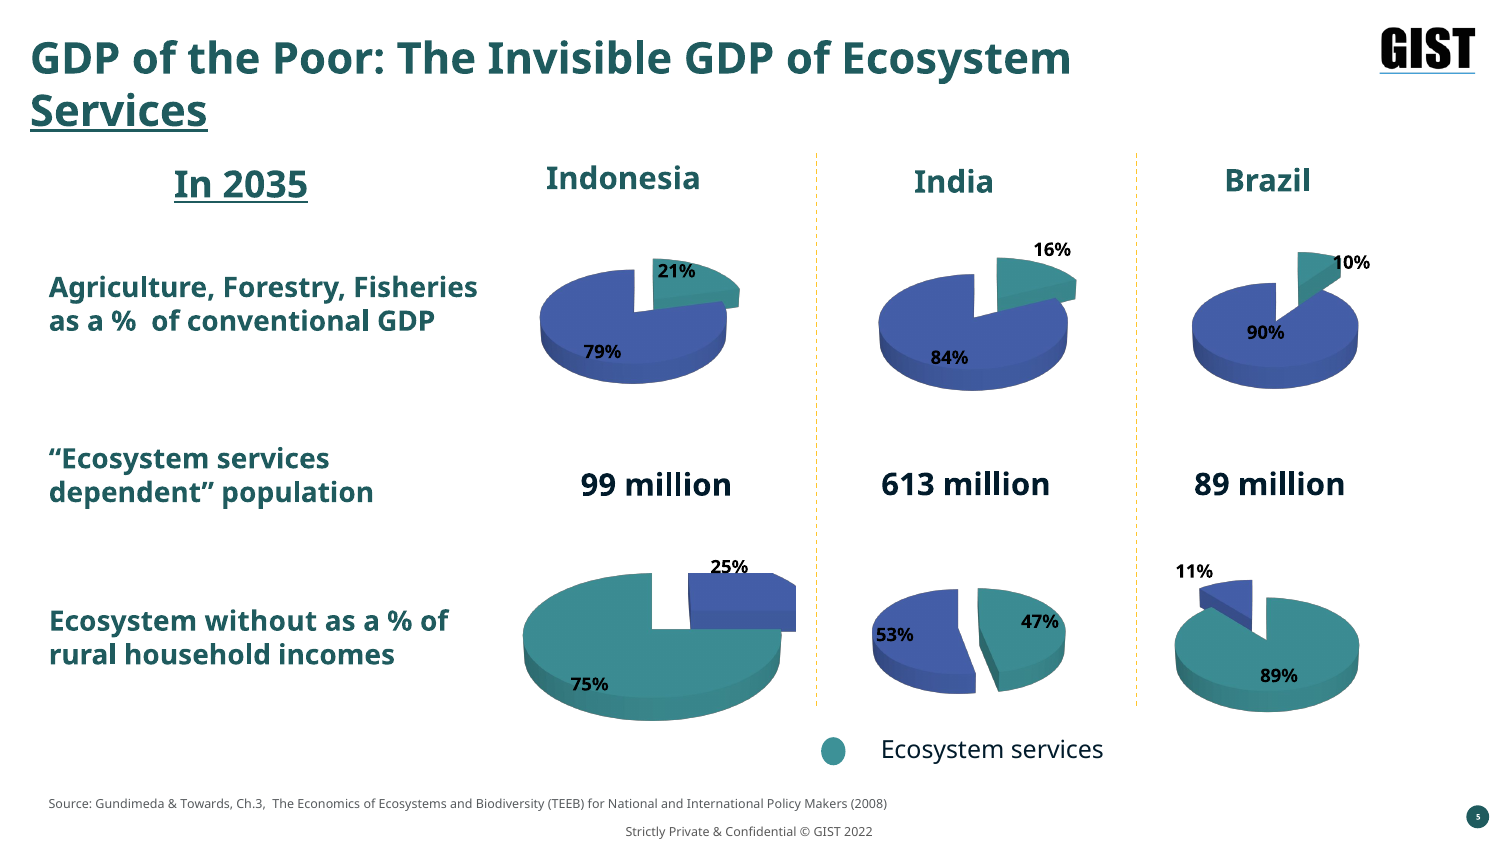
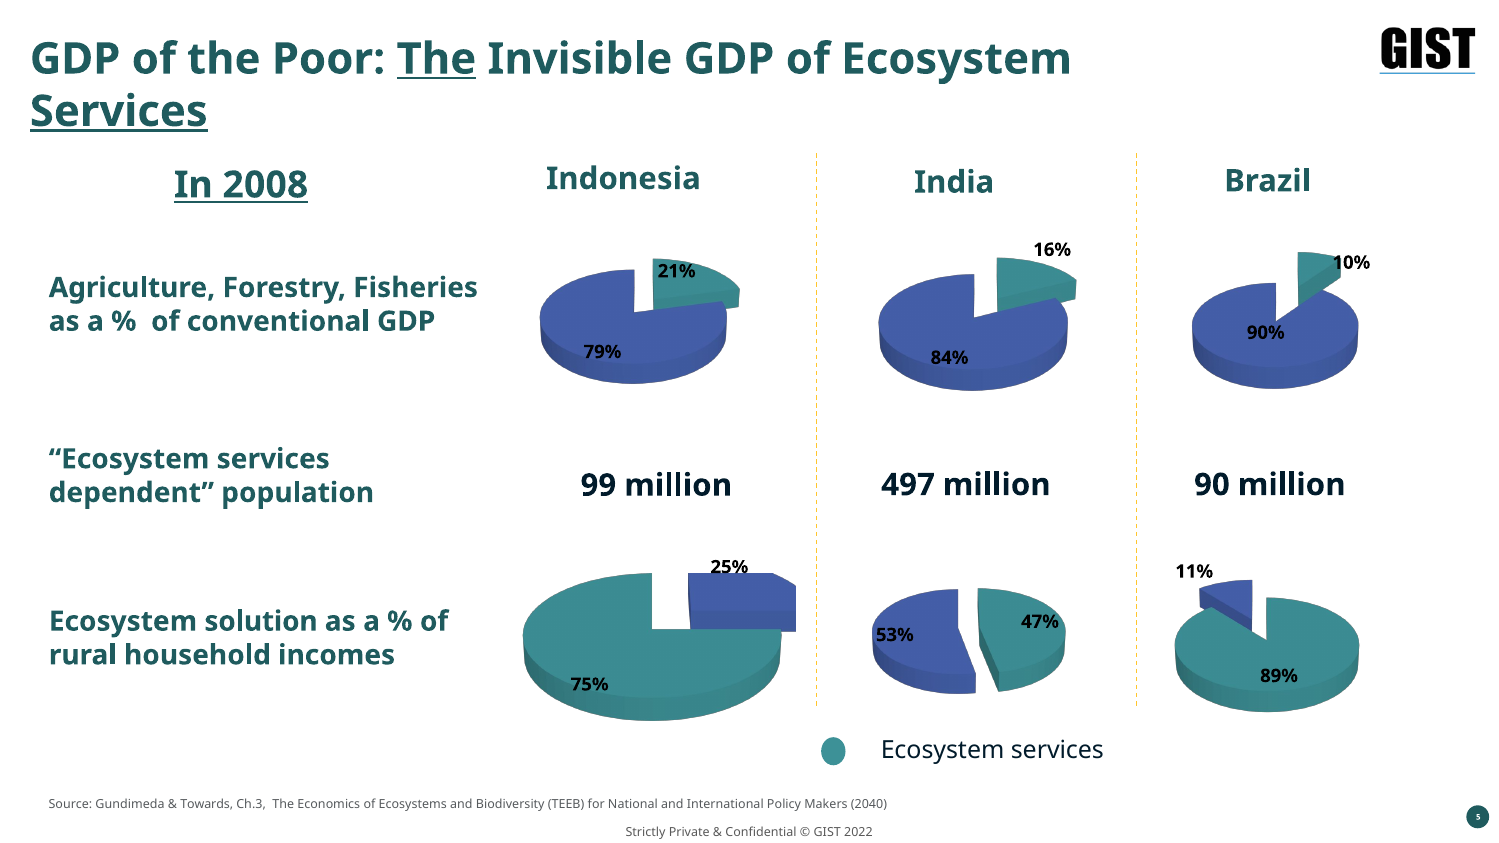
The underline: none -> present (436, 59)
2035: 2035 -> 2008 (265, 185)
613: 613 -> 497 (908, 485)
89: 89 -> 90 (1212, 485)
without: without -> solution (261, 622)
2008: 2008 -> 2040 (869, 805)
